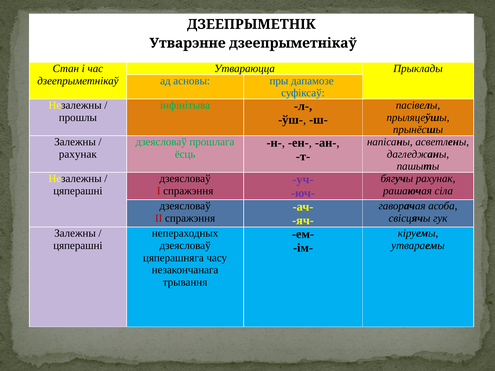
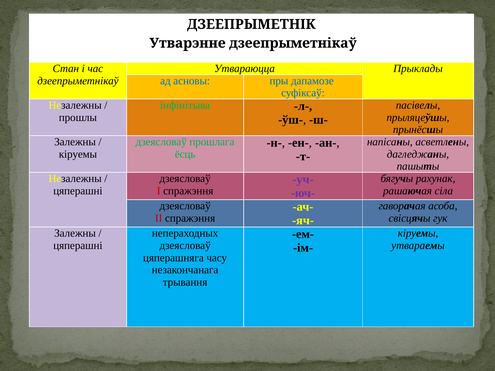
рахунак: рахунак -> кіруемы (78, 154)
